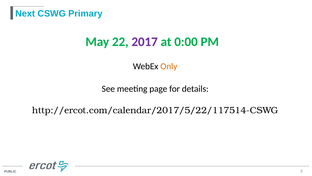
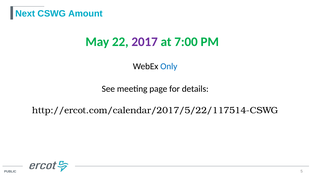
Primary: Primary -> Amount (85, 13)
0:00: 0:00 -> 7:00 (186, 42)
Only colour: orange -> blue (169, 66)
